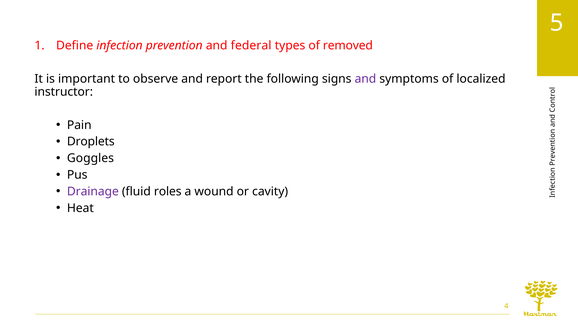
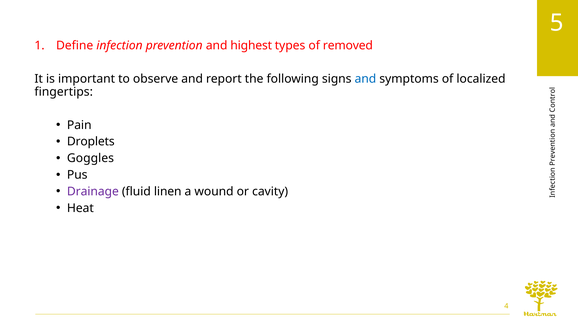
federal: federal -> highest (251, 46)
and colour: purple -> blue (365, 79)
instructor: instructor -> fingertips (64, 92)
roles: roles -> linen (168, 192)
